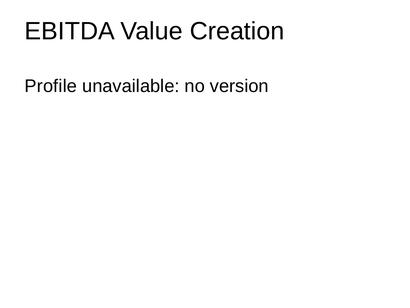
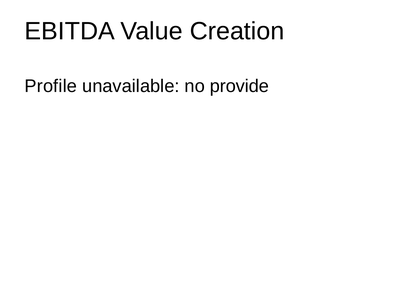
version: version -> provide (239, 86)
